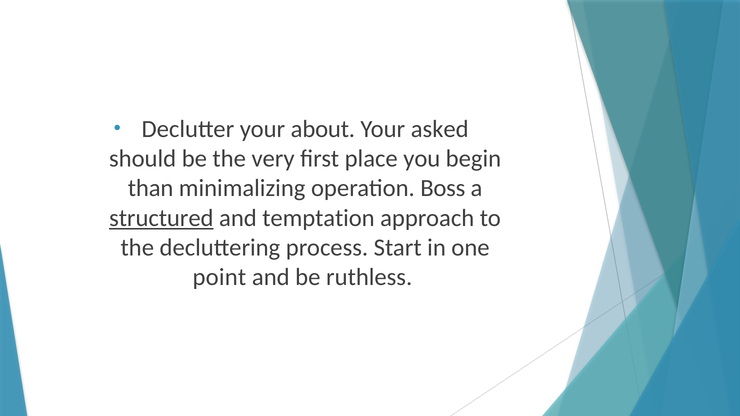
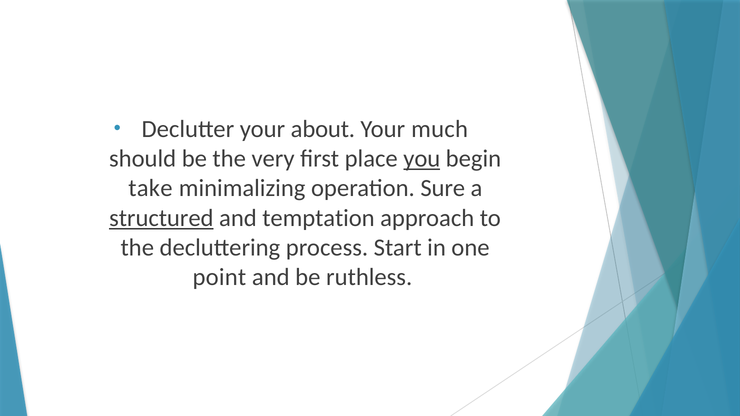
asked: asked -> much (440, 129)
you underline: none -> present (422, 159)
than: than -> take (150, 188)
Boss: Boss -> Sure (443, 188)
